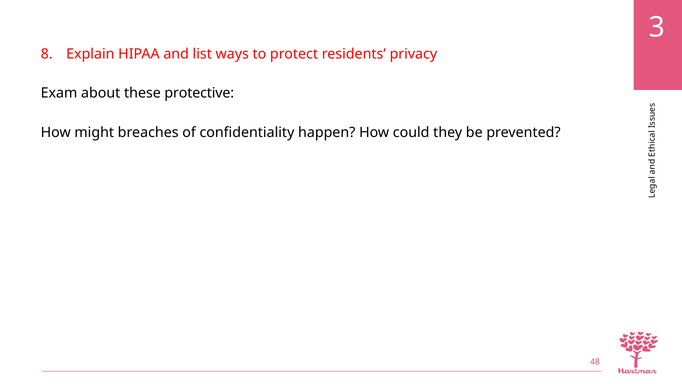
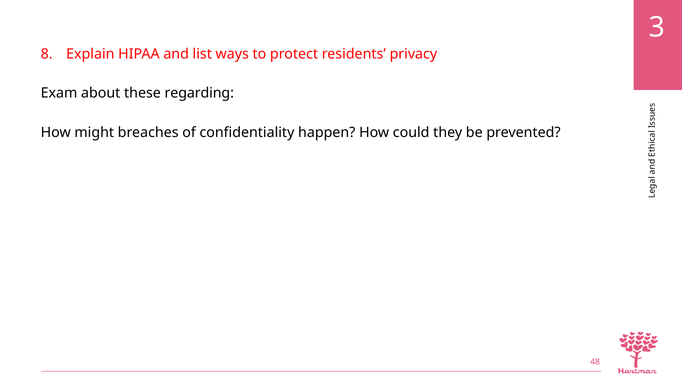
protective: protective -> regarding (199, 93)
